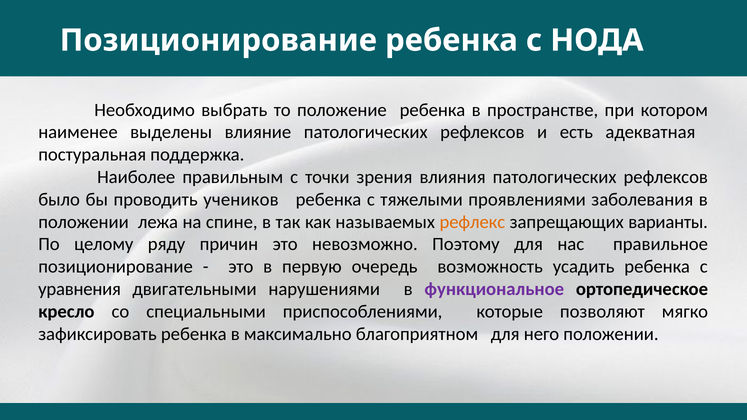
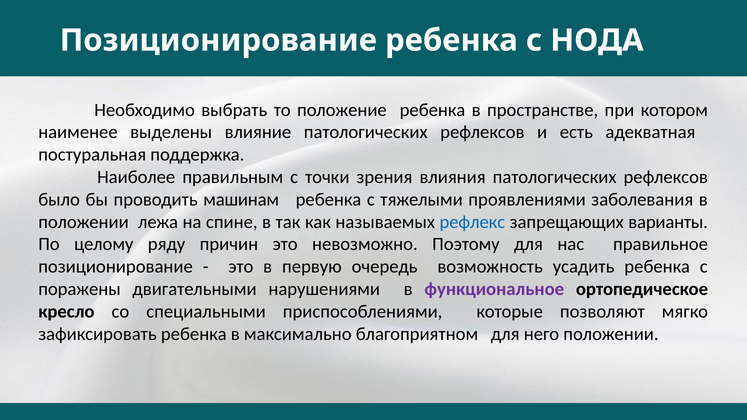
учеников: учеников -> машинам (241, 200)
рефлекс colour: orange -> blue (472, 222)
уравнения: уравнения -> поражены (79, 289)
